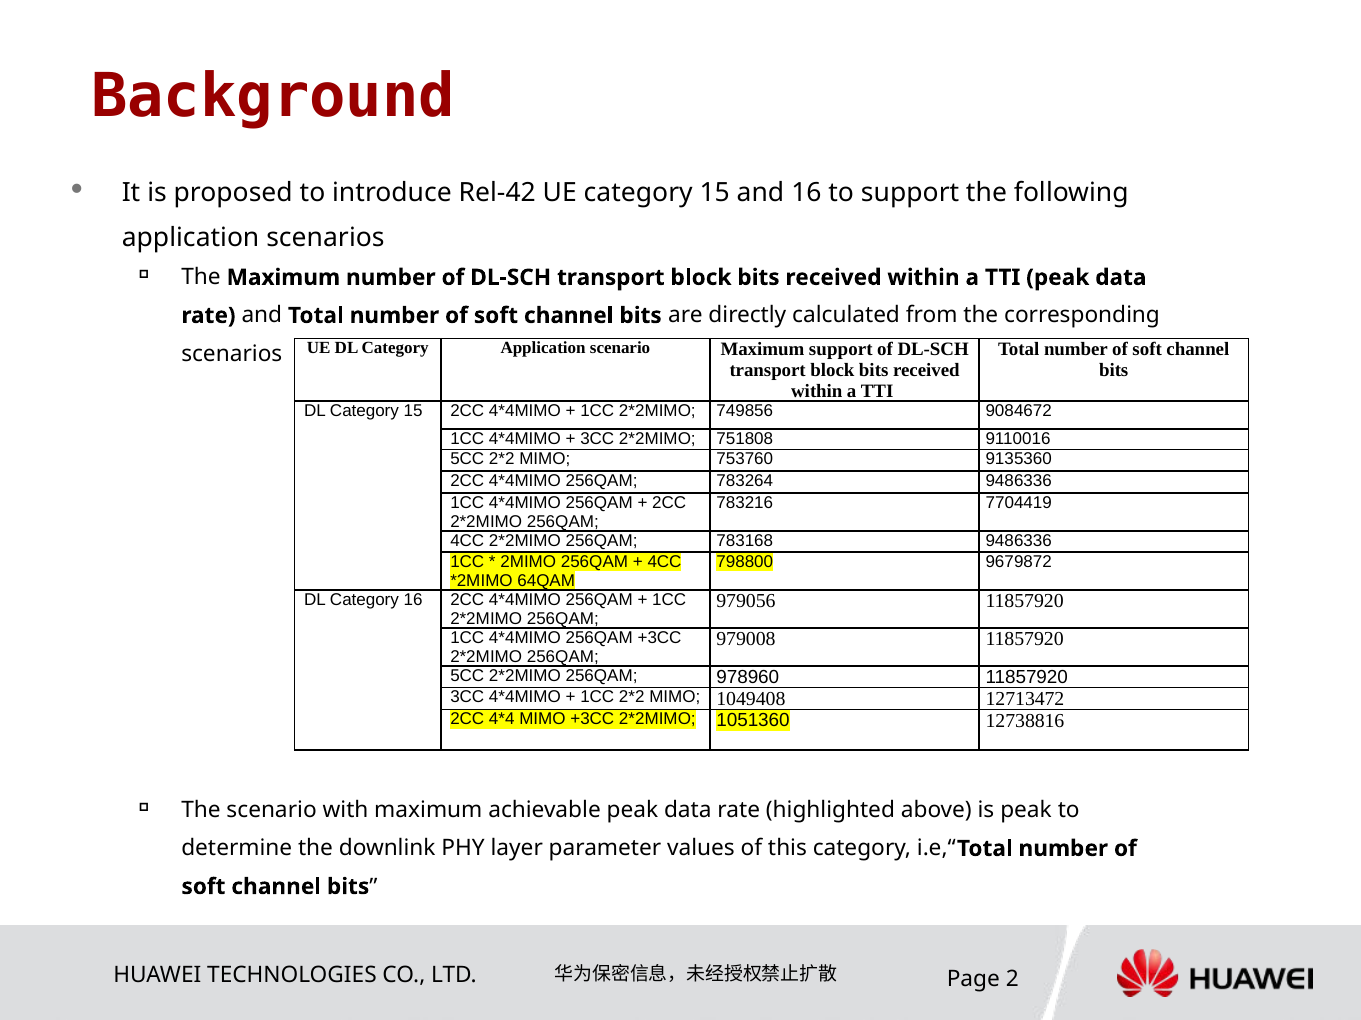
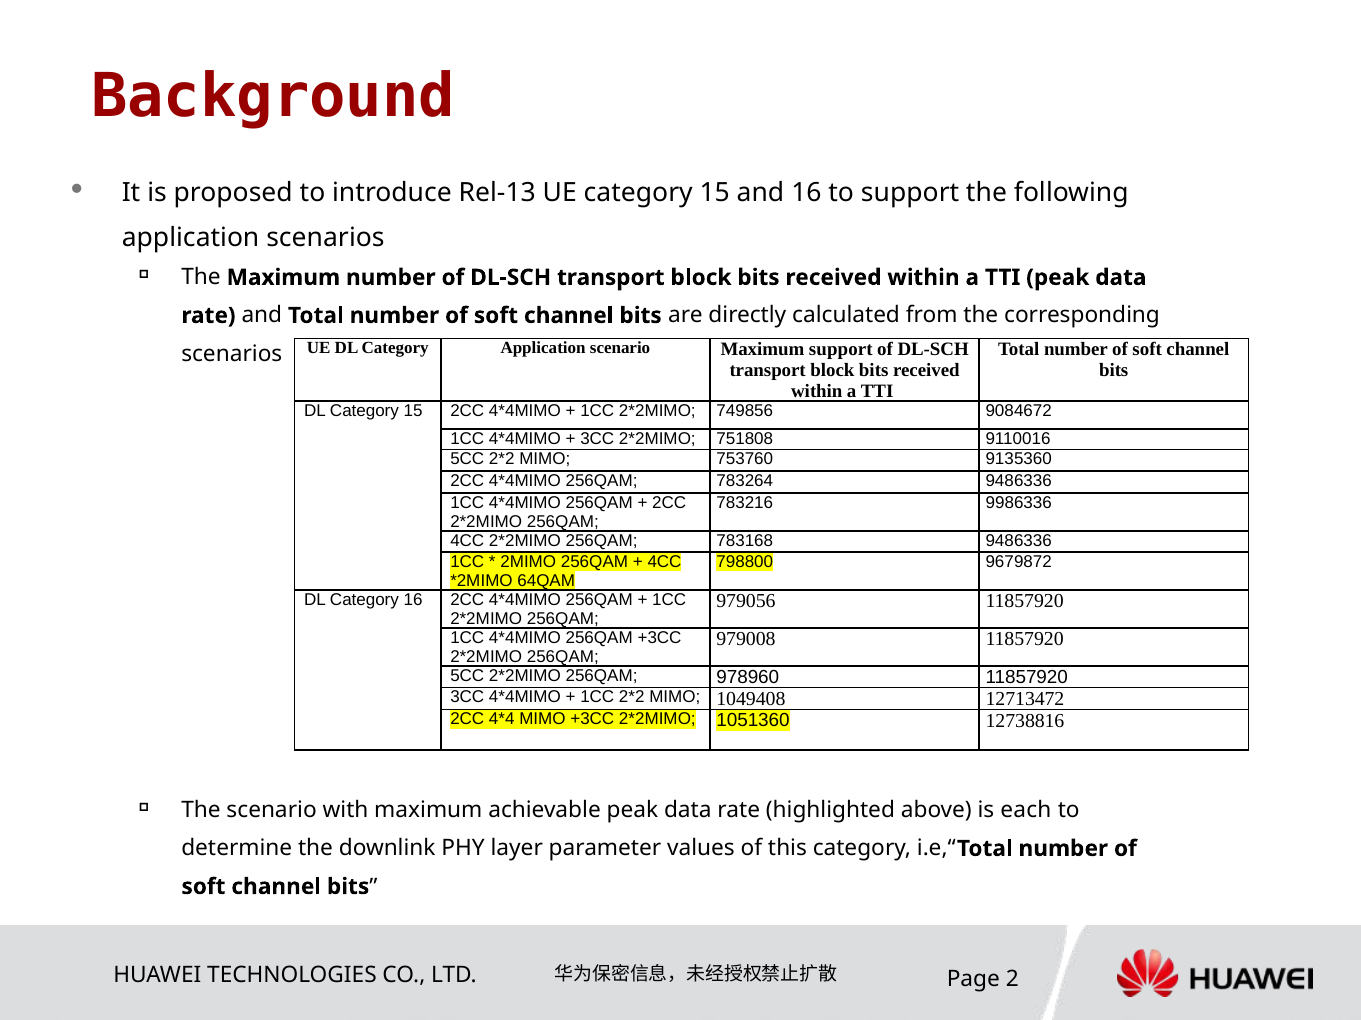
Rel-42: Rel-42 -> Rel-13 (497, 193)
7704419: 7704419 -> 9986336 (1019, 503)
is peak: peak -> each (1026, 811)
